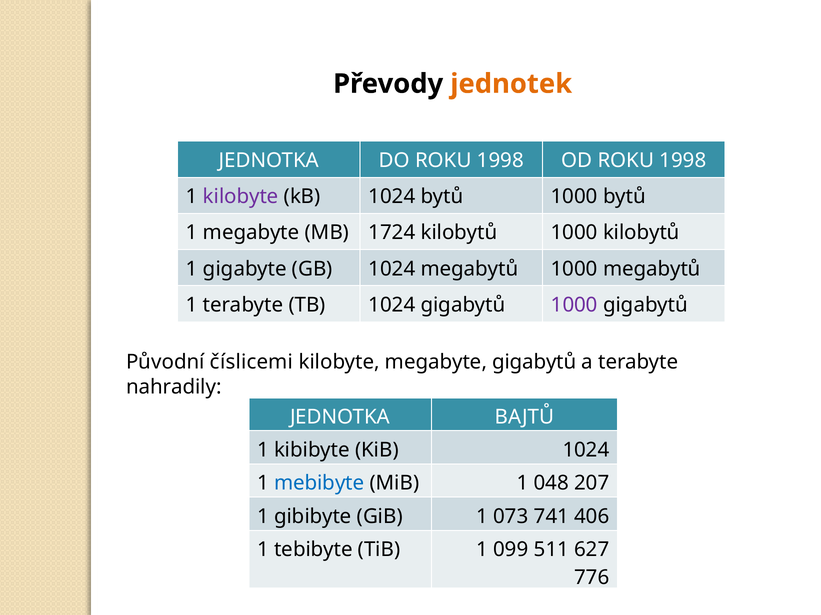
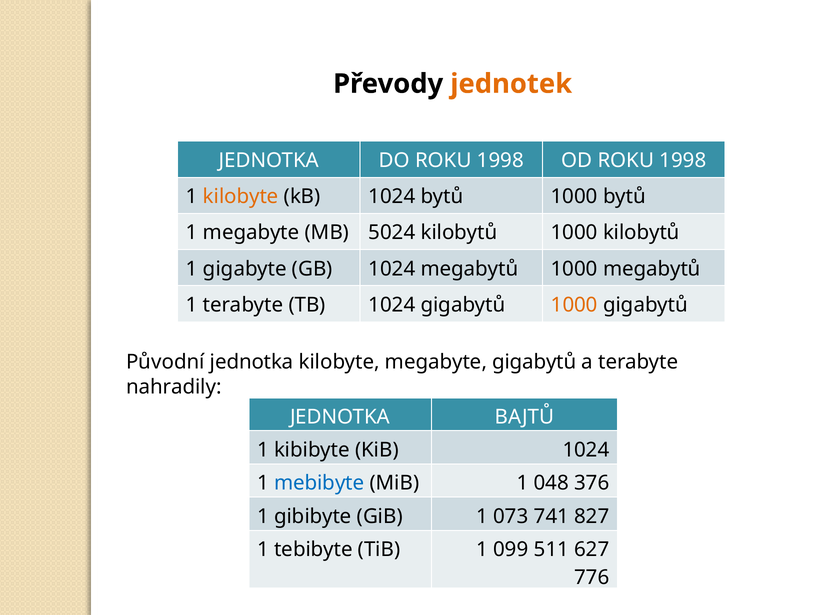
kilobyte colour: purple -> orange (241, 197)
1724: 1724 -> 5024 (392, 233)
1000 colour: purple -> orange (574, 305)
Původní číslicemi: číslicemi -> jednotka (252, 363)
207: 207 -> 376 (592, 484)
406: 406 -> 827 (592, 517)
